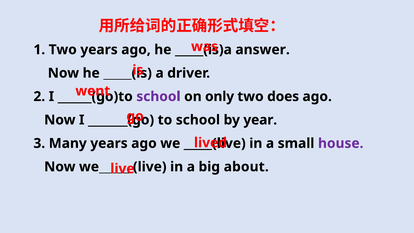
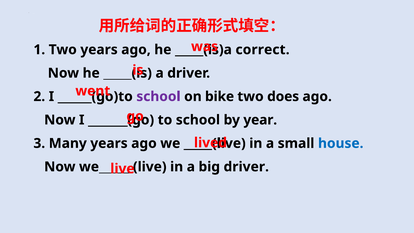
answer: answer -> correct (263, 50)
only: only -> bike (220, 96)
house colour: purple -> blue (341, 143)
big about: about -> driver (246, 167)
